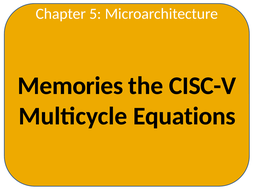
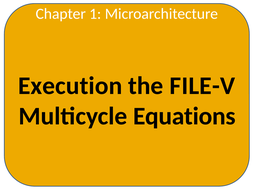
5: 5 -> 1 (95, 14)
Memories: Memories -> Execution (70, 86)
CISC-V: CISC-V -> FILE-V (202, 86)
